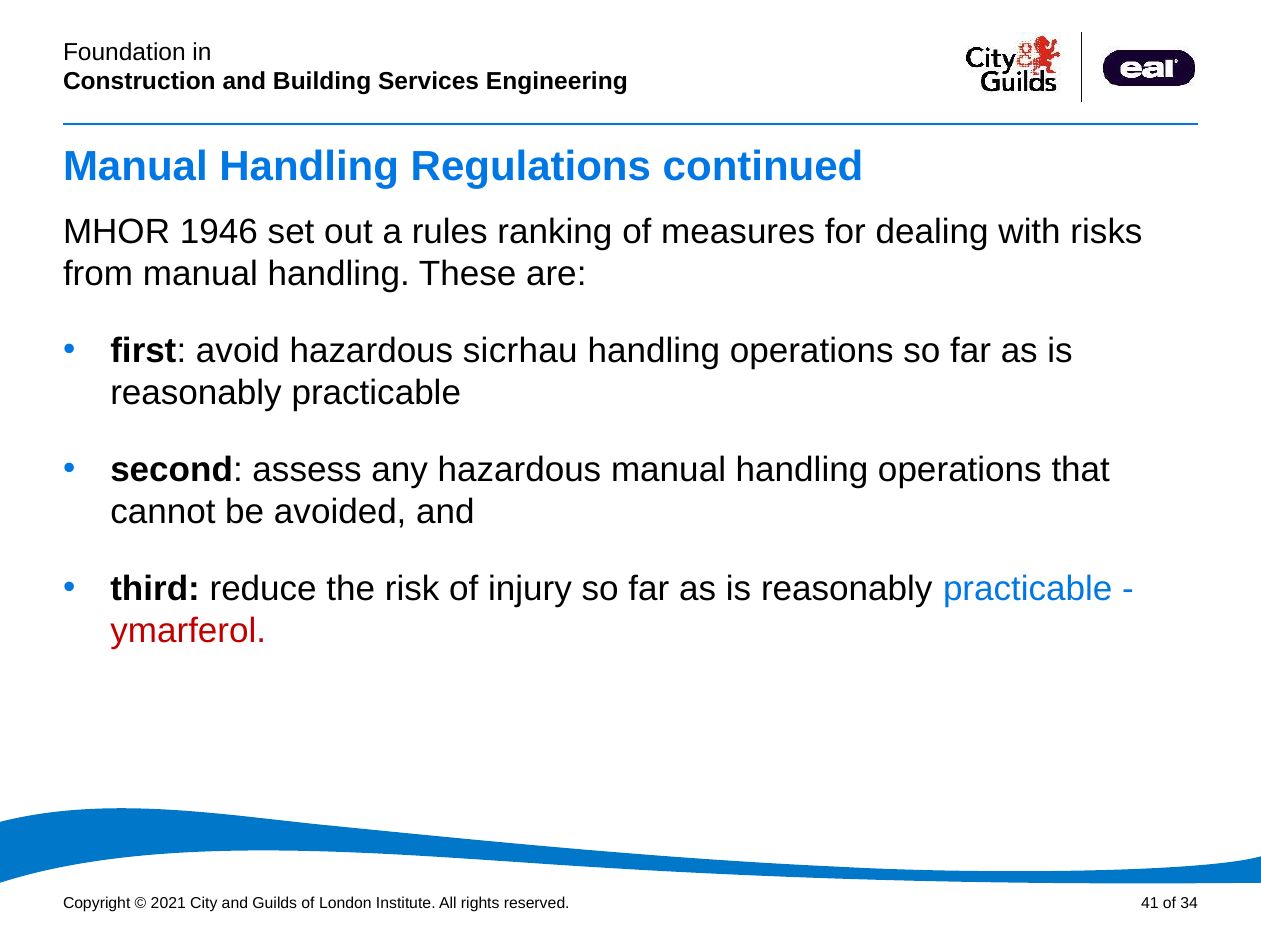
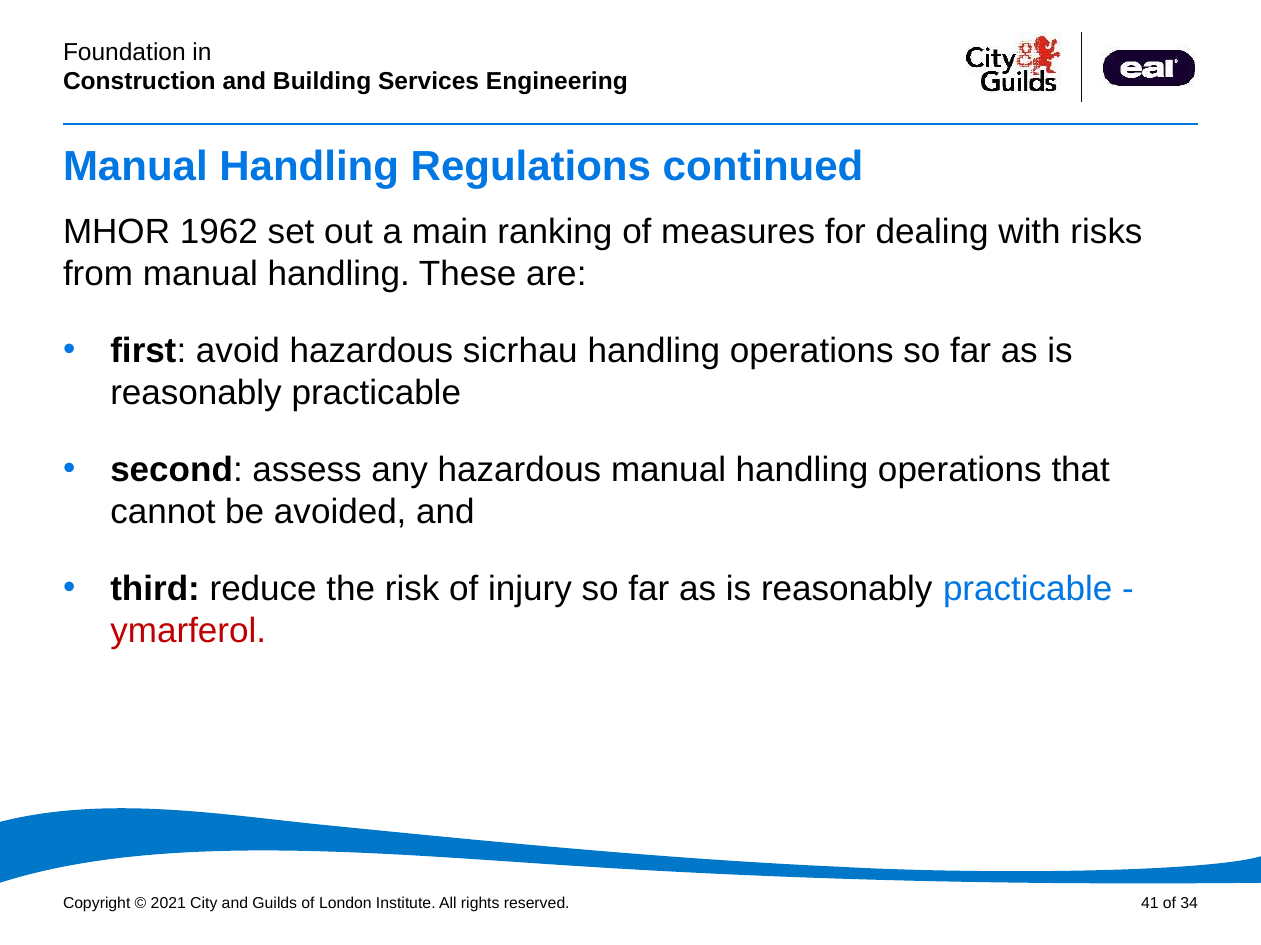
1946: 1946 -> 1962 (219, 232)
rules: rules -> main (450, 232)
